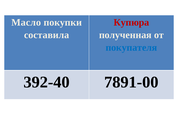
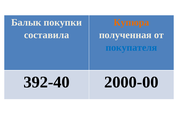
Масло: Масло -> Балык (26, 22)
Купюра colour: red -> orange (131, 22)
7891-00: 7891-00 -> 2000-00 (131, 82)
